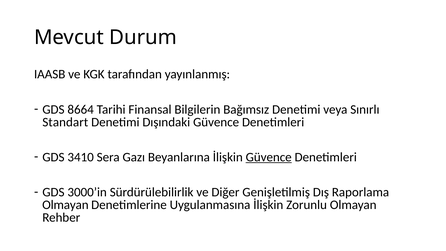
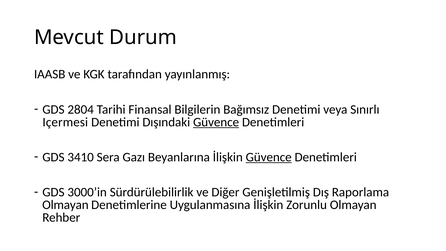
8664: 8664 -> 2804 (81, 109)
Standart: Standart -> Içermesi (65, 122)
Güvence underline: none -> present (216, 122)
